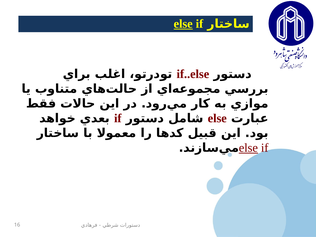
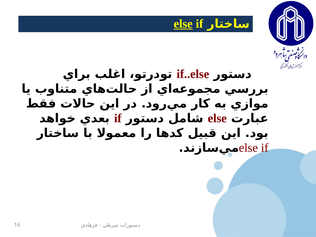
else underline: present -> none (248, 148)
